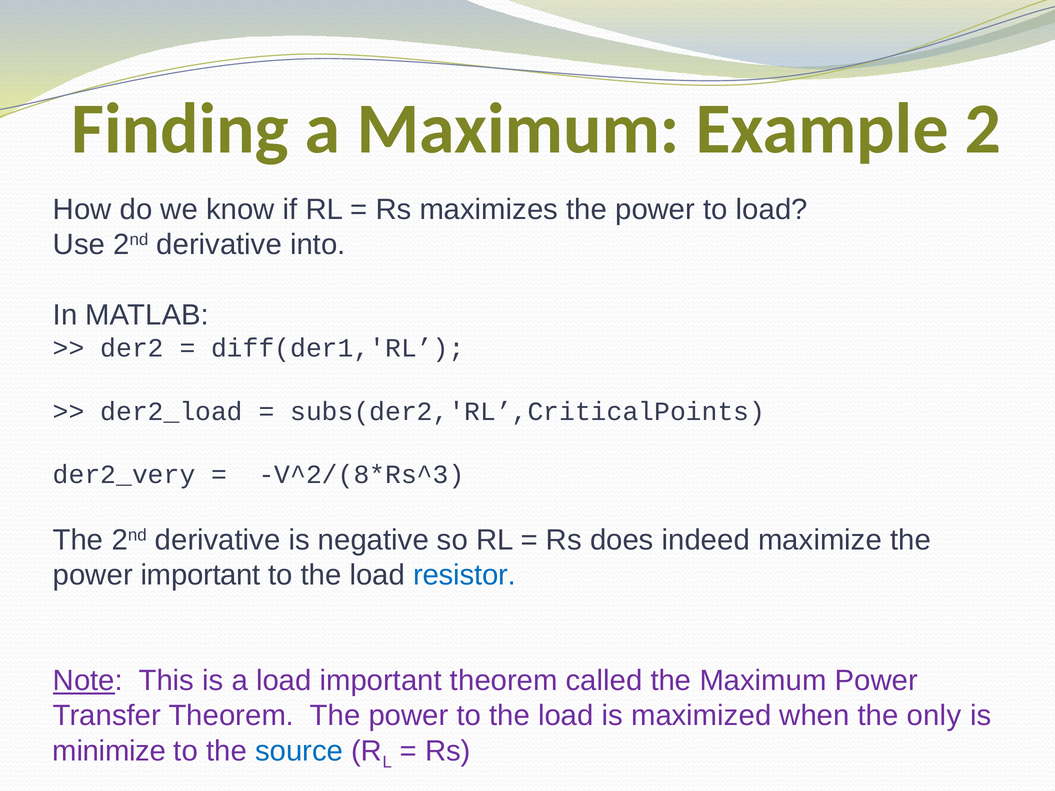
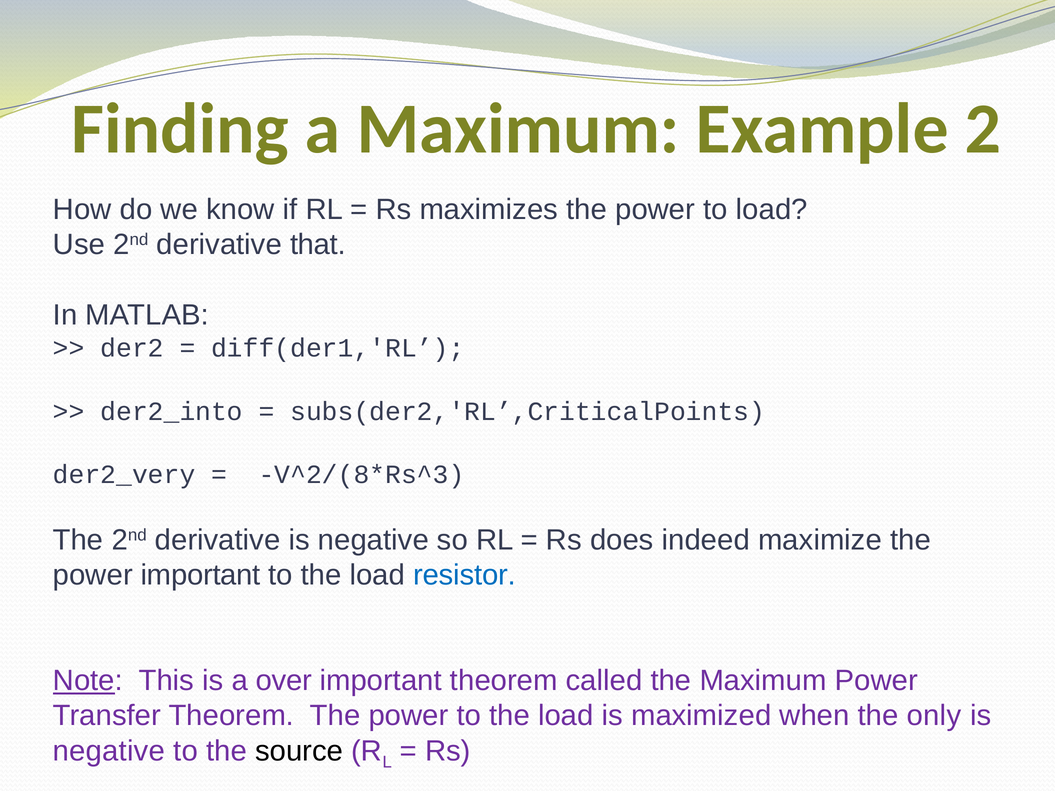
into: into -> that (318, 245)
der2_load: der2_load -> der2_into (172, 412)
a load: load -> over (284, 681)
minimize: minimize -> negative (109, 751)
source colour: blue -> black (299, 751)
